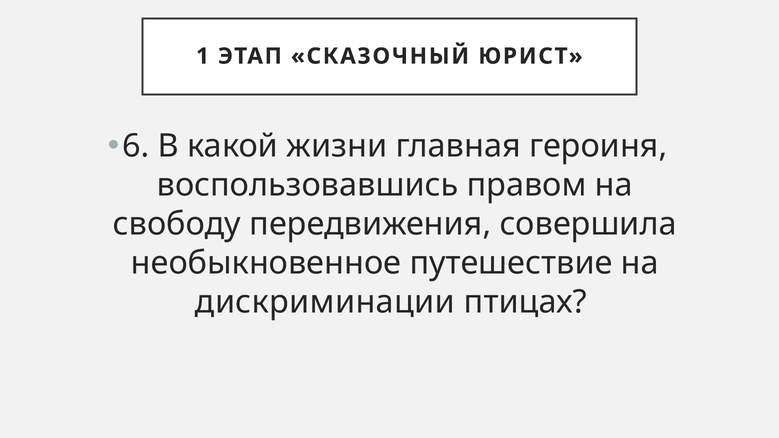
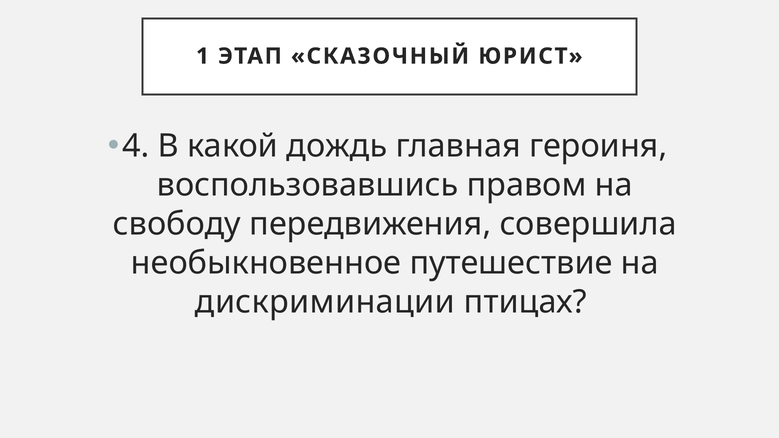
6: 6 -> 4 (136, 146)
жизни: жизни -> дождь (337, 146)
